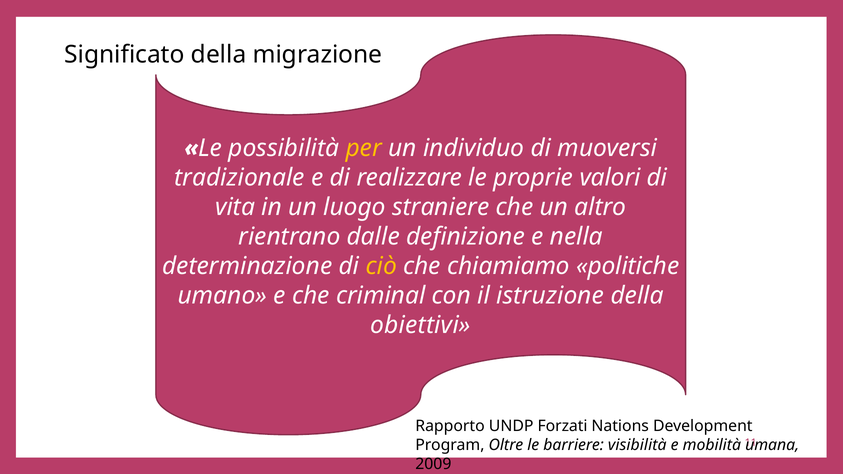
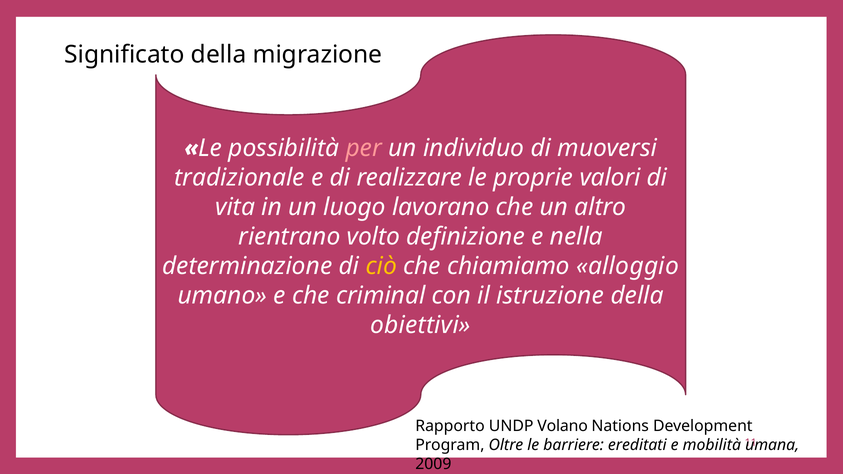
per colour: yellow -> pink (364, 148)
straniere: straniere -> lavorano (441, 207)
dalle: dalle -> volto (373, 237)
politiche: politiche -> alloggio (628, 266)
Forzati: Forzati -> Volano (563, 426)
visibilità: visibilità -> ereditati (637, 445)
